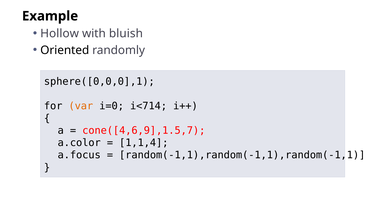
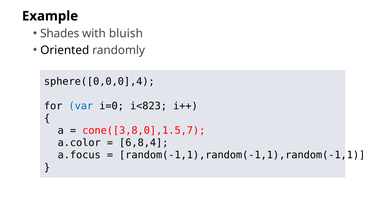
Hollow: Hollow -> Shades (60, 33)
sphere([0,0,0],1: sphere([0,0,0],1 -> sphere([0,0,0],4 (99, 81)
var colour: orange -> blue (81, 106)
i<714: i<714 -> i<823 (149, 106)
cone([4,6,9],1.5,7: cone([4,6,9],1.5,7 -> cone([3,8,0],1.5,7 (144, 130)
1,1,4: 1,1,4 -> 6,8,4 (144, 142)
